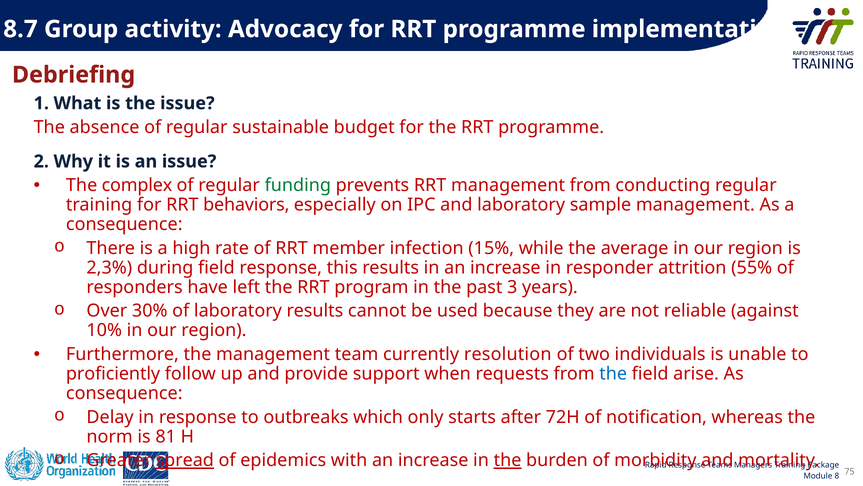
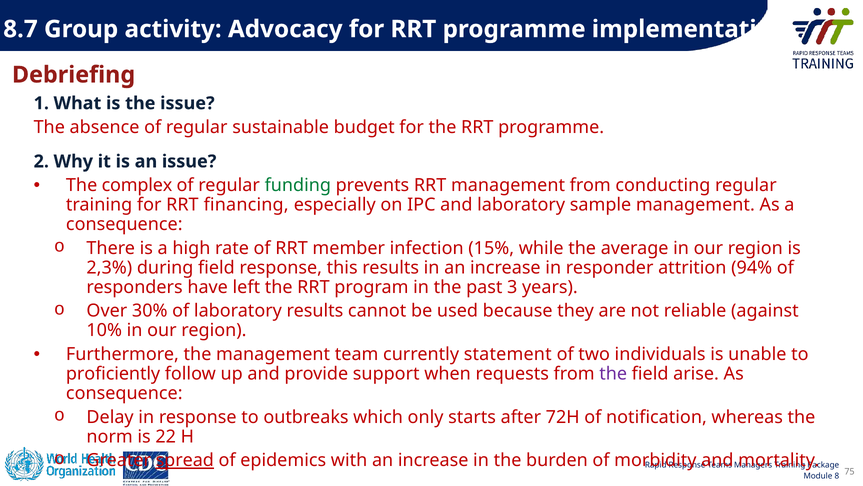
behaviors: behaviors -> financing (246, 205)
55%: 55% -> 94% (752, 267)
resolution: resolution -> statement (508, 354)
the colour: blue -> purple (613, 373)
81: 81 -> 22 (166, 436)
the underline: present -> none (508, 460)
